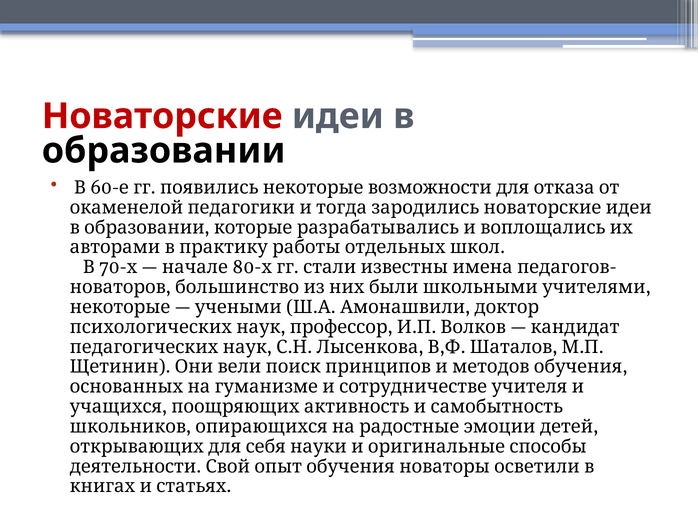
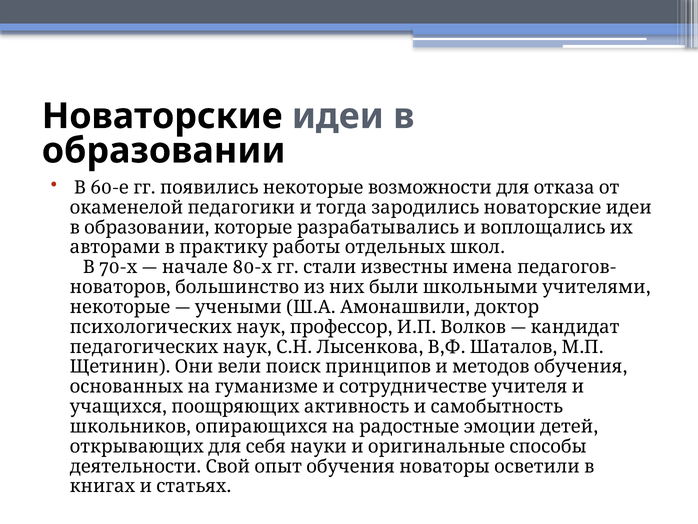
Новаторские colour: red -> black (162, 116)
